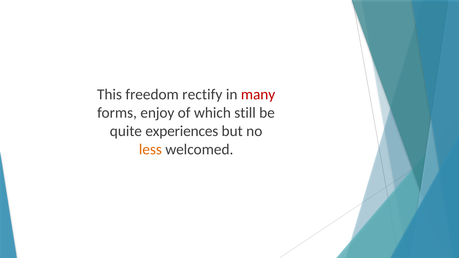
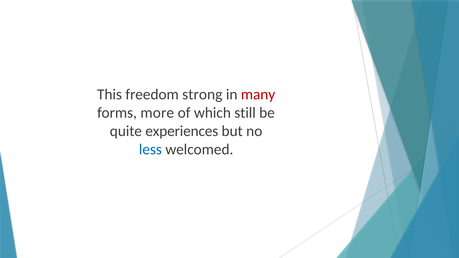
rectify: rectify -> strong (202, 95)
enjoy: enjoy -> more (157, 113)
less colour: orange -> blue (150, 150)
